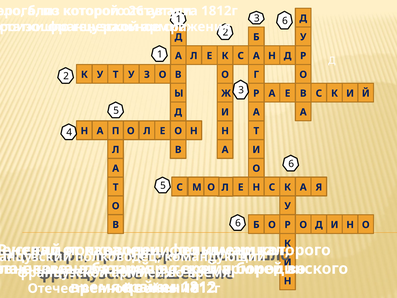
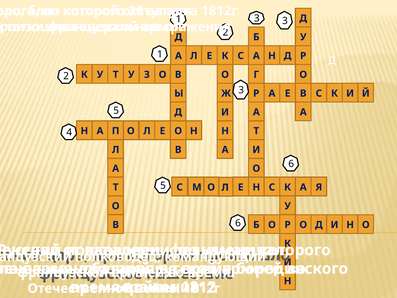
3 6: 6 -> 3 (285, 21)
